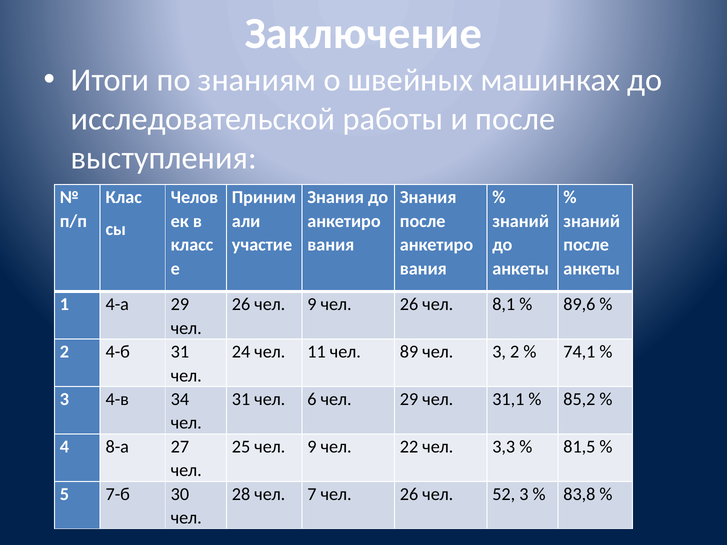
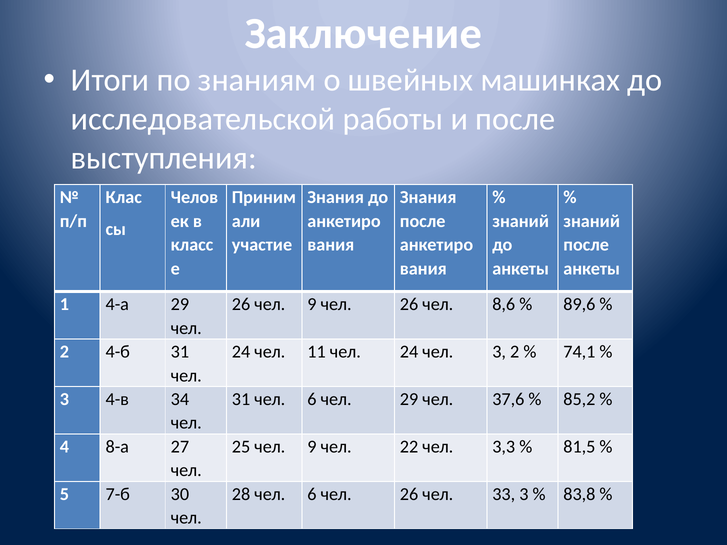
8,1: 8,1 -> 8,6 (504, 304)
11 чел 89: 89 -> 24 (409, 352)
31,1: 31,1 -> 37,6 (508, 399)
28 чел 7: 7 -> 6 (312, 494)
52: 52 -> 33 (504, 494)
